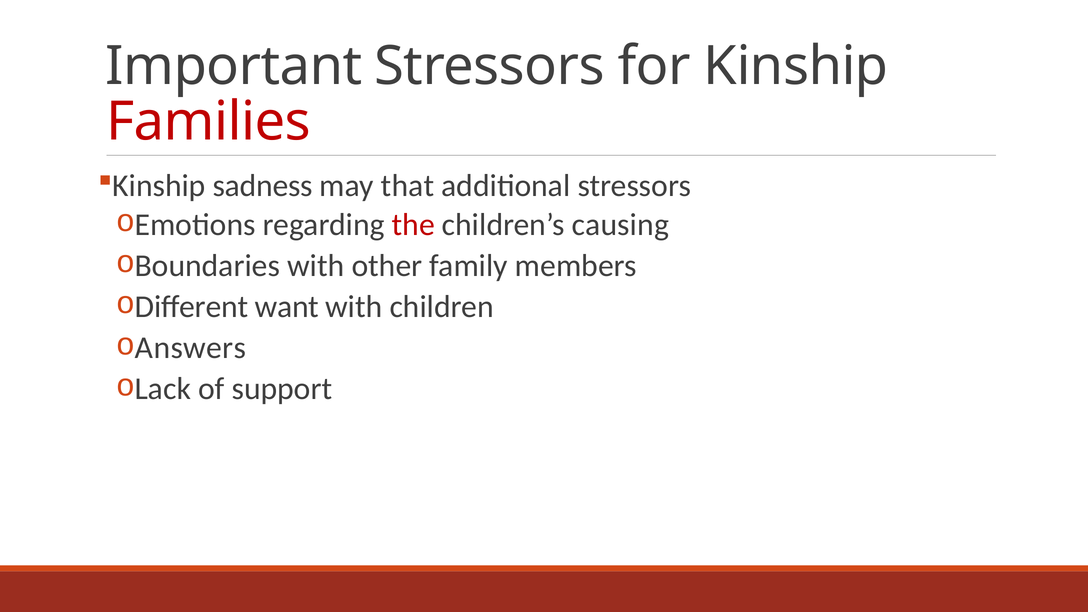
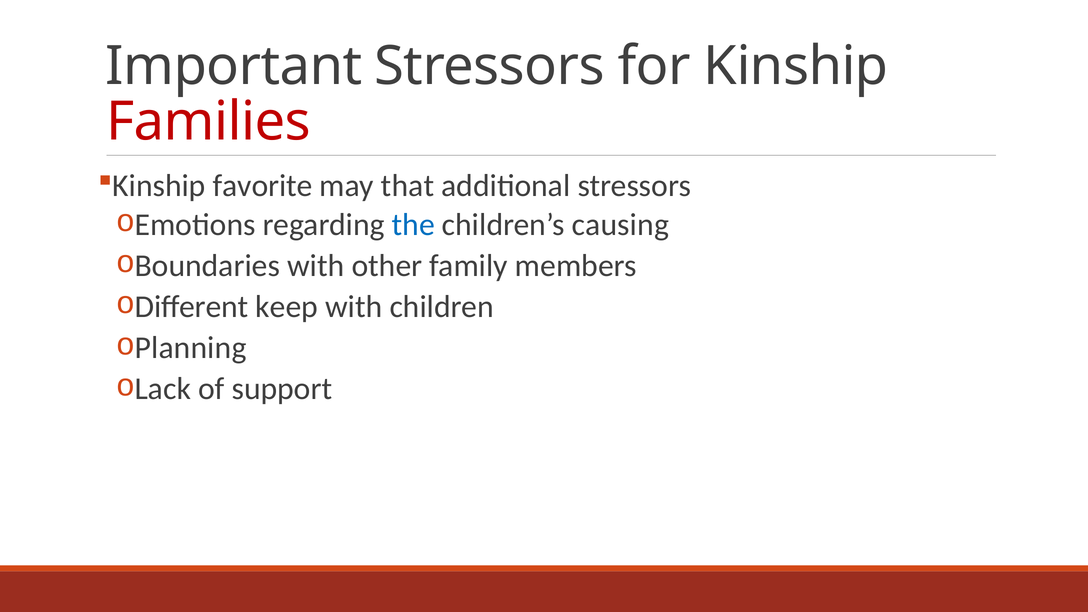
sadness: sadness -> favorite (263, 186)
the colour: red -> blue (413, 225)
want: want -> keep (287, 307)
Answers: Answers -> Planning (191, 348)
